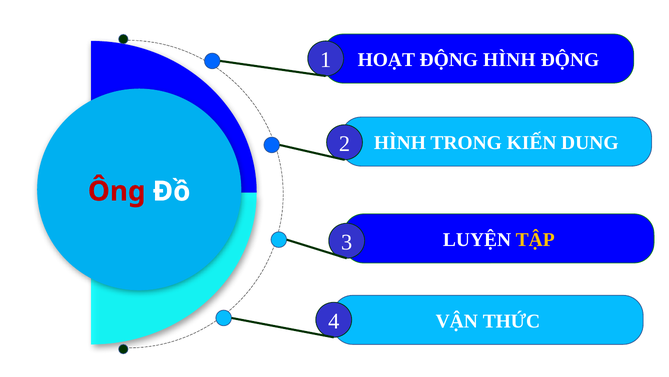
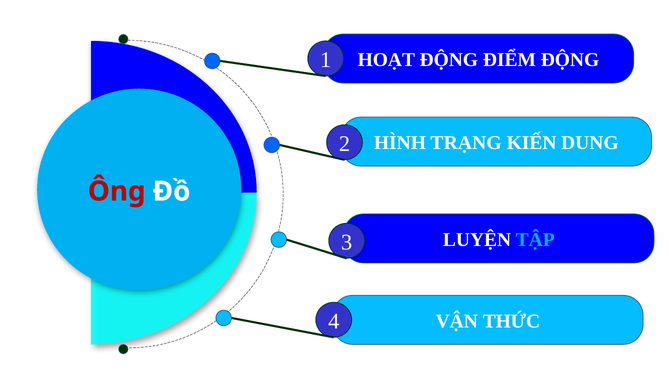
ĐỘNG HÌNH: HÌNH -> ĐIỂM (509, 60)
TRONG: TRONG -> TRẠNG (466, 143)
TẬP colour: yellow -> light blue (535, 239)
